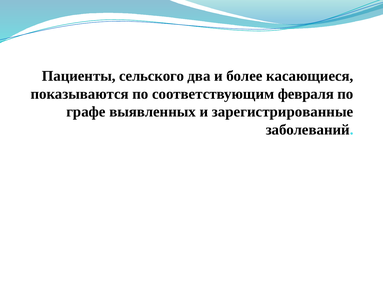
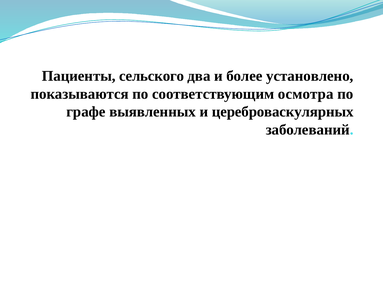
касающиеся: касающиеся -> установлено (310, 76)
февраля: февраля -> осмотра (306, 94)
зарегистрированные: зарегистрированные -> цереброваскулярных (283, 112)
